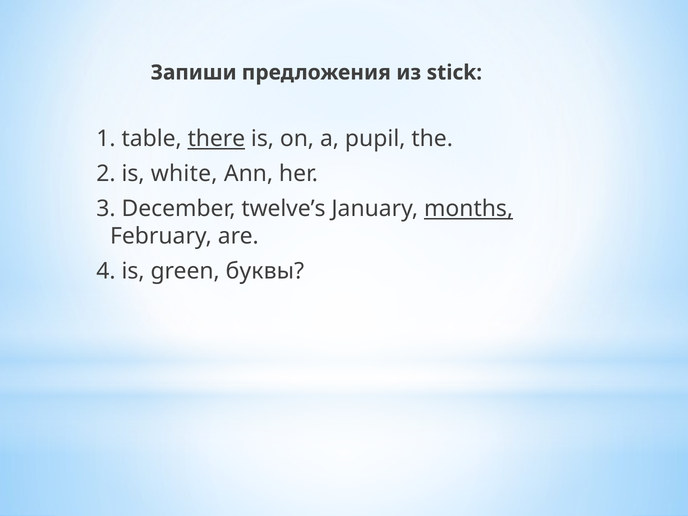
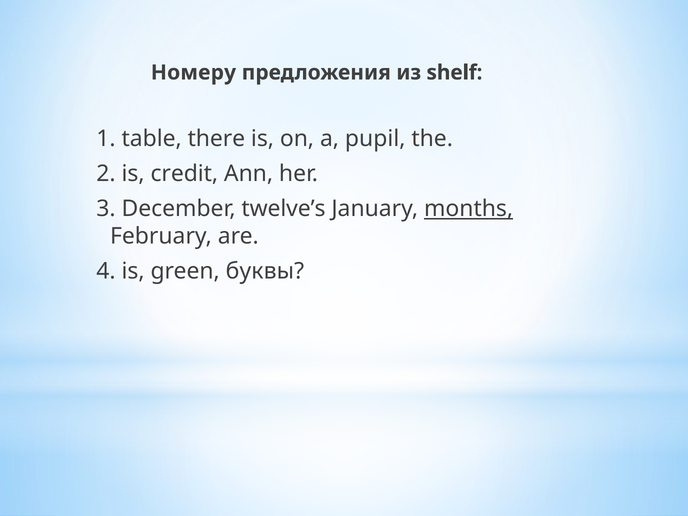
Запиши: Запиши -> Номеру (193, 73)
stick: stick -> shelf (454, 73)
there underline: present -> none (216, 139)
white: white -> credit (184, 174)
